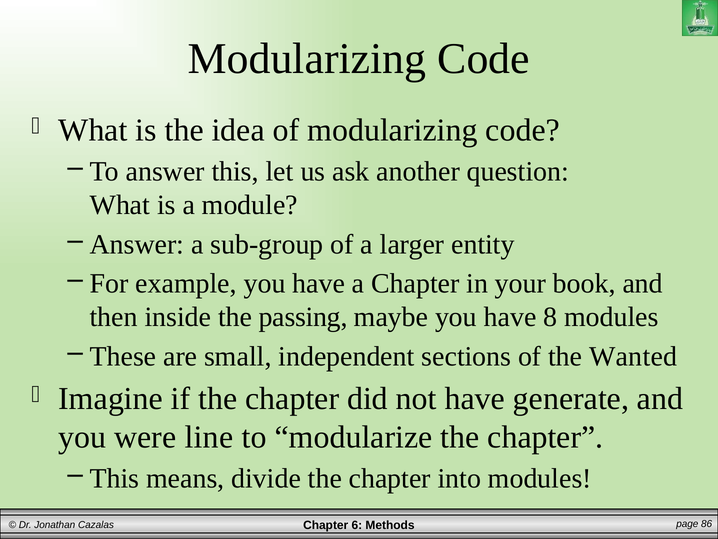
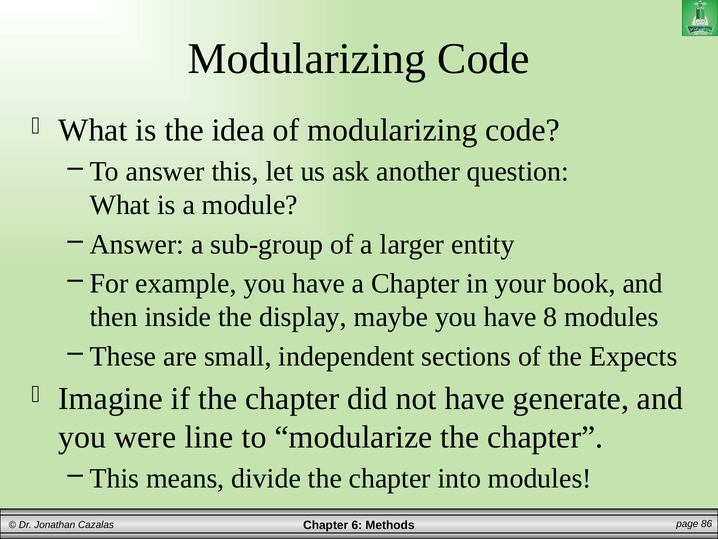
passing: passing -> display (303, 317)
Wanted: Wanted -> Expects (633, 356)
